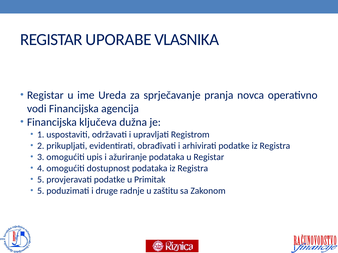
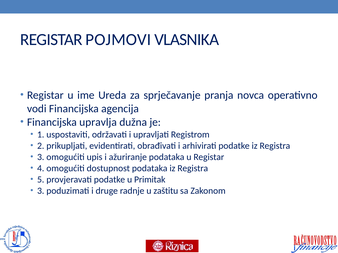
UPORABE: UPORABE -> POJMOVI (118, 40)
ključeva: ključeva -> upravlja (98, 122)
5: 5 -> 3 (41, 191)
